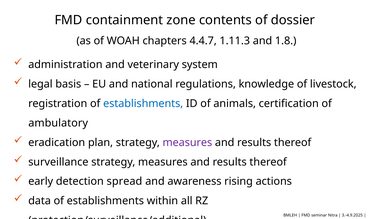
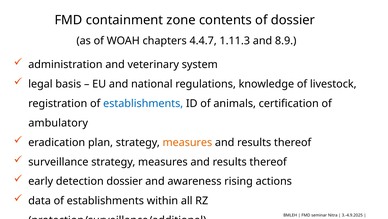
1.8: 1.8 -> 8.9 (286, 41)
measures colour: purple -> orange (187, 142)
detection spread: spread -> dossier (125, 181)
